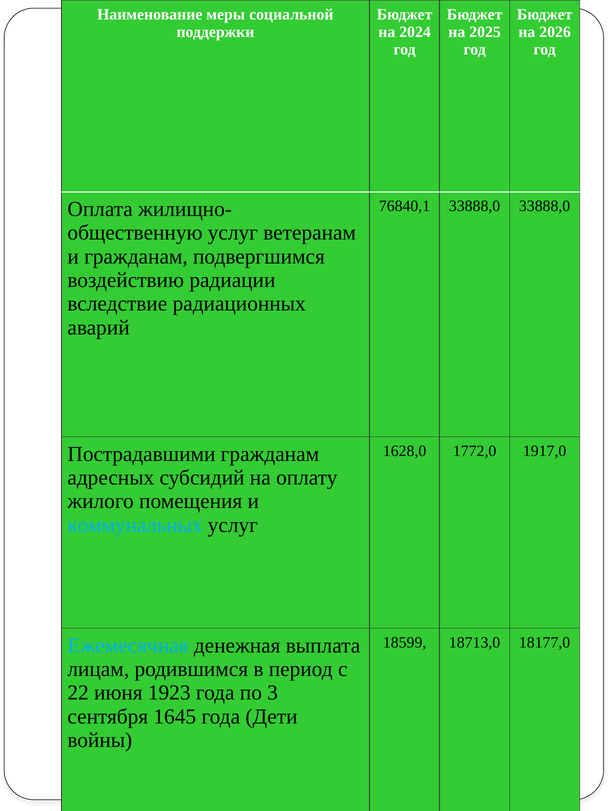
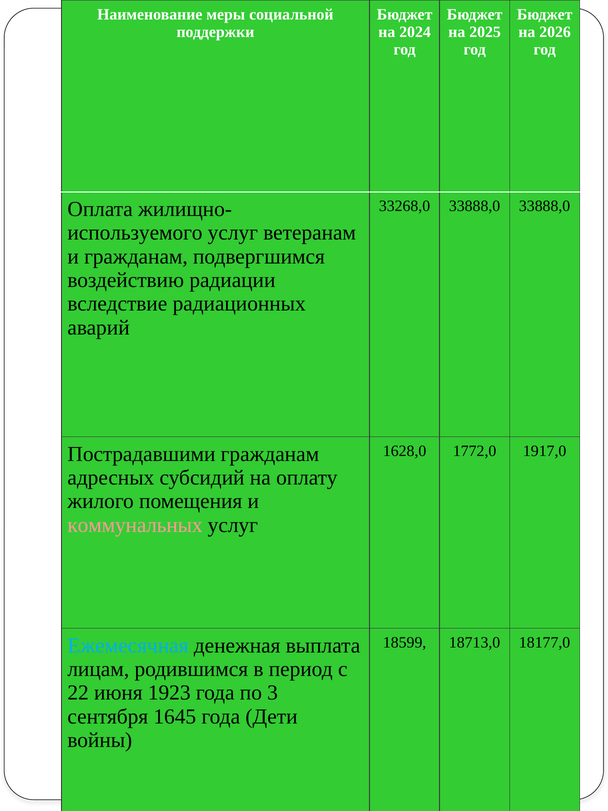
76840,1: 76840,1 -> 33268,0 (405, 206)
общественную: общественную -> используемого (135, 233)
коммунальных colour: light blue -> pink (135, 525)
